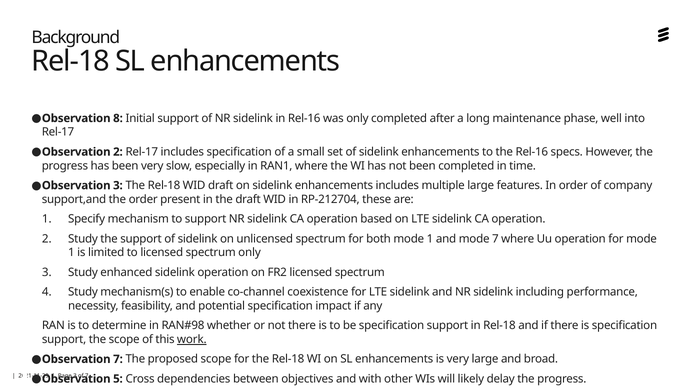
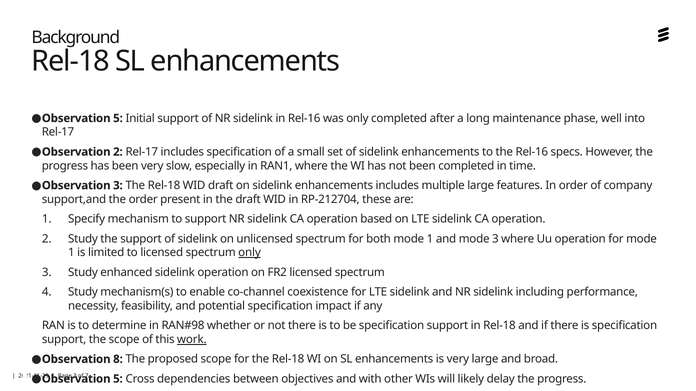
8: 8 -> 5 (118, 118)
mode 7: 7 -> 3 (495, 239)
only underline: none -> present (250, 253)
Observation 7: 7 -> 8 (118, 360)
